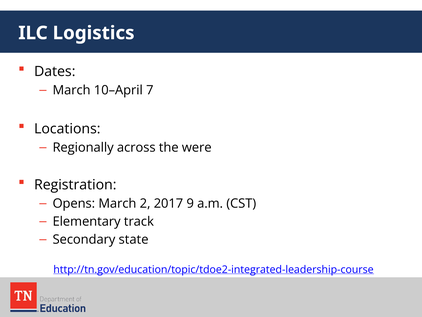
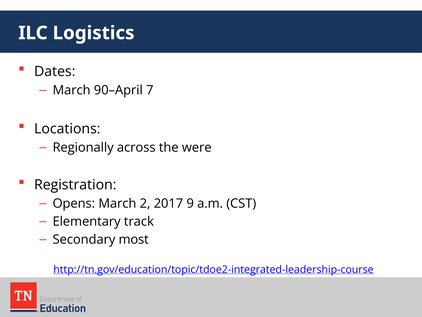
10–April: 10–April -> 90–April (118, 90)
state: state -> most (134, 239)
